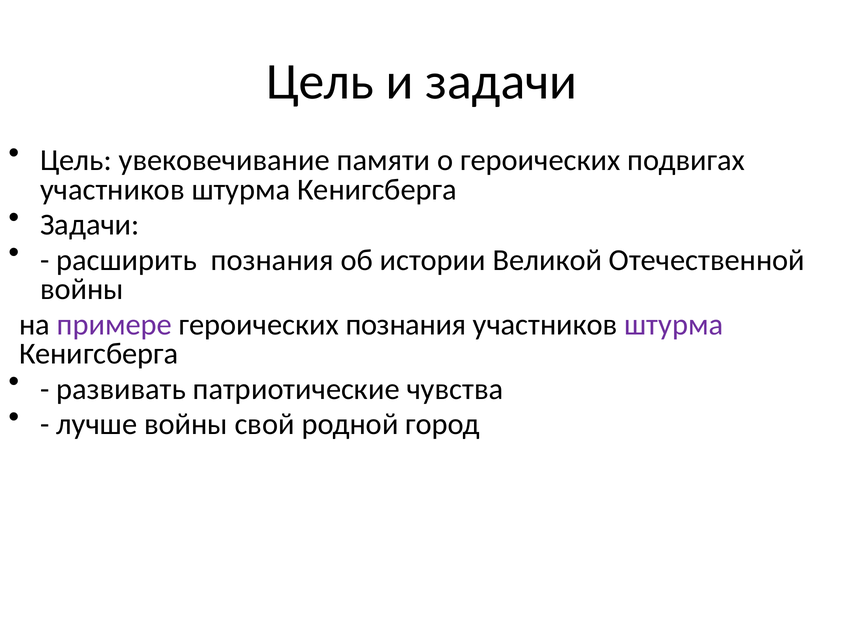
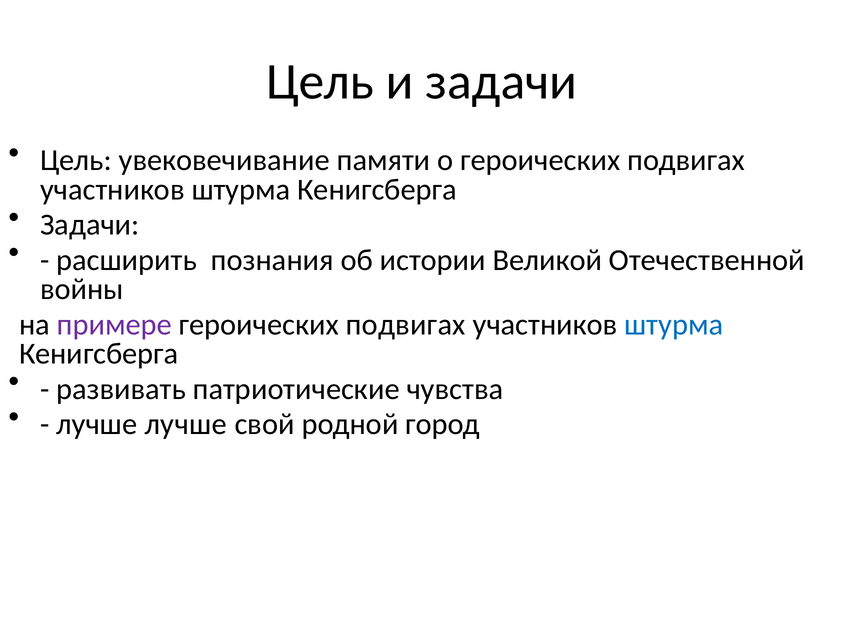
познания: познания -> подвигах (406, 325)
штурма colour: purple -> blue (674, 325)
лучше войны: войны -> лучше (186, 424)
